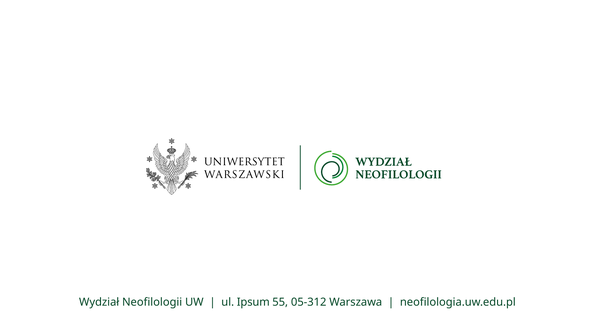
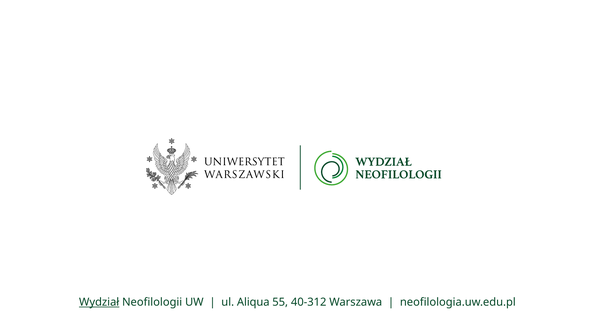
Wydział underline: none -> present (99, 302)
Ipsum: Ipsum -> Aliqua (253, 302)
05-312: 05-312 -> 40-312 (309, 302)
